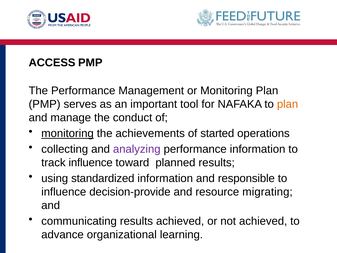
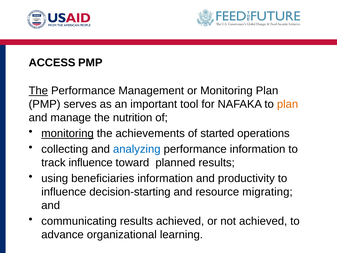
The underline: none -> present (38, 91)
conduct: conduct -> nutrition (133, 118)
analyzing colour: purple -> blue (137, 149)
standardized: standardized -> beneficiaries (103, 178)
responsible: responsible -> productivity (246, 178)
decision-provide: decision-provide -> decision-starting (130, 192)
